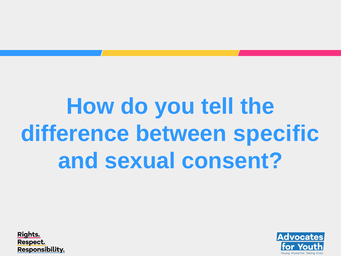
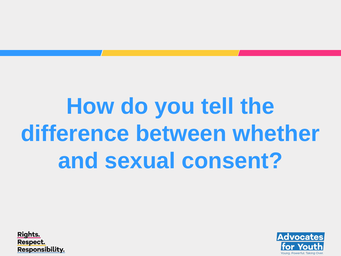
specific: specific -> whether (276, 133)
